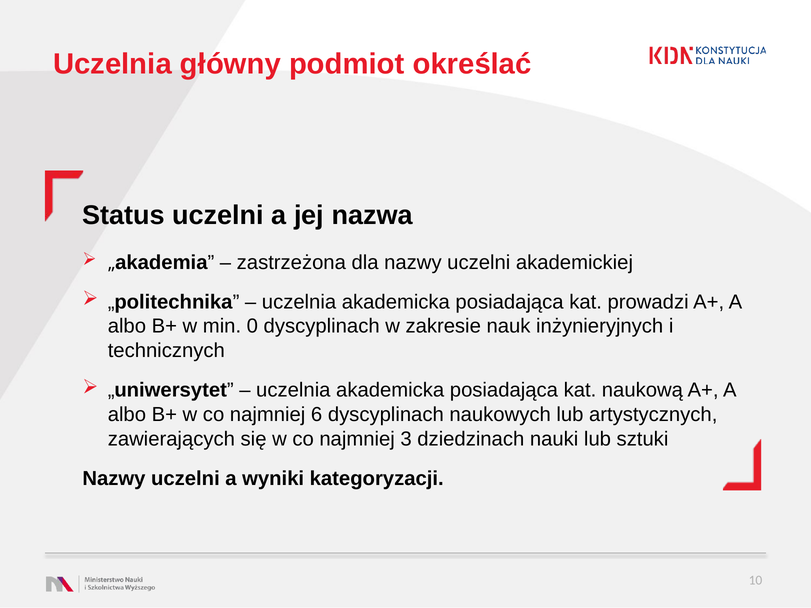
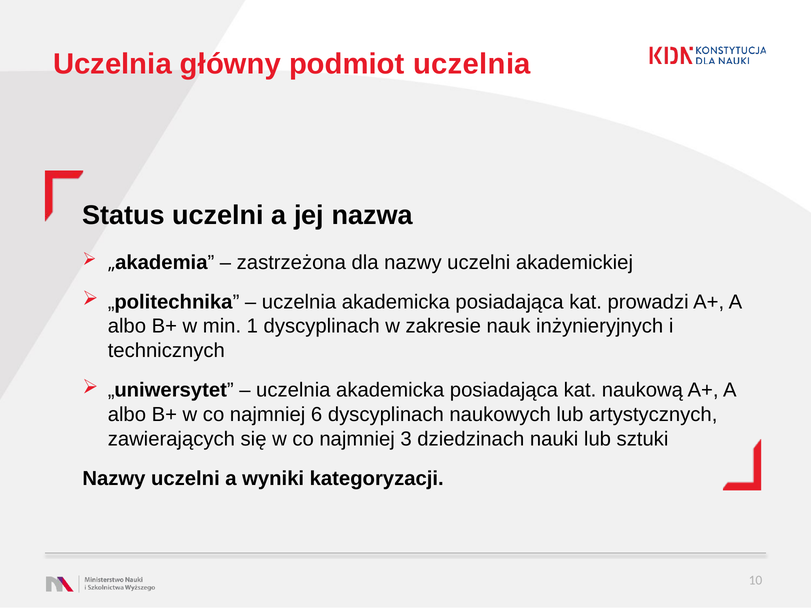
podmiot określać: określać -> uczelnia (472, 64)
0: 0 -> 1 (252, 326)
